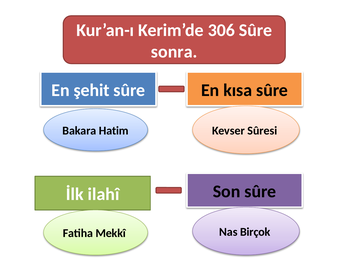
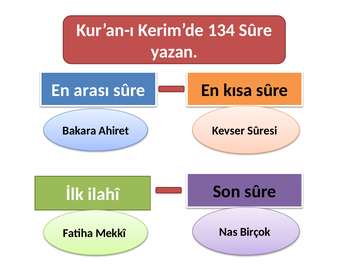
306: 306 -> 134 (221, 30)
sonra: sonra -> yazan (174, 52)
şehit: şehit -> arası (92, 90)
Hatim: Hatim -> Ahiret (114, 130)
